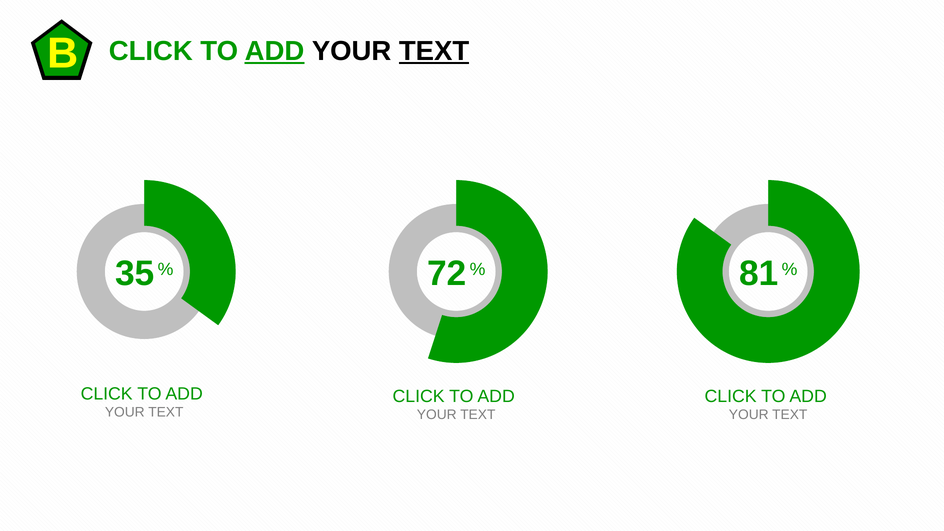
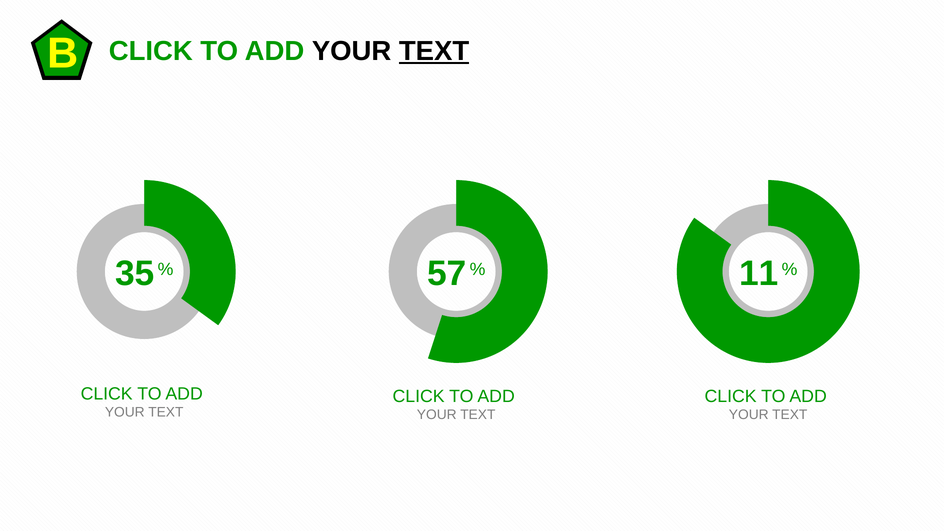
ADD underline: present -> none (275, 51)
72: 72 -> 57 (447, 274)
81: 81 -> 11 (759, 274)
